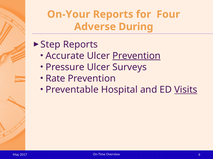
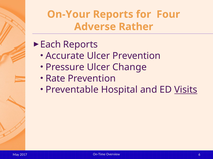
During: During -> Rather (136, 27)
Step: Step -> Each (51, 45)
Prevention underline: present -> none (137, 56)
Surveys: Surveys -> Change (130, 67)
